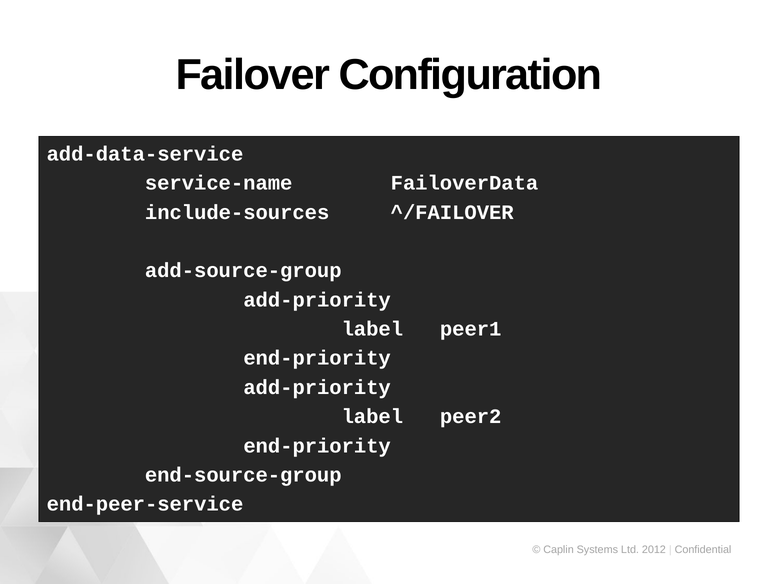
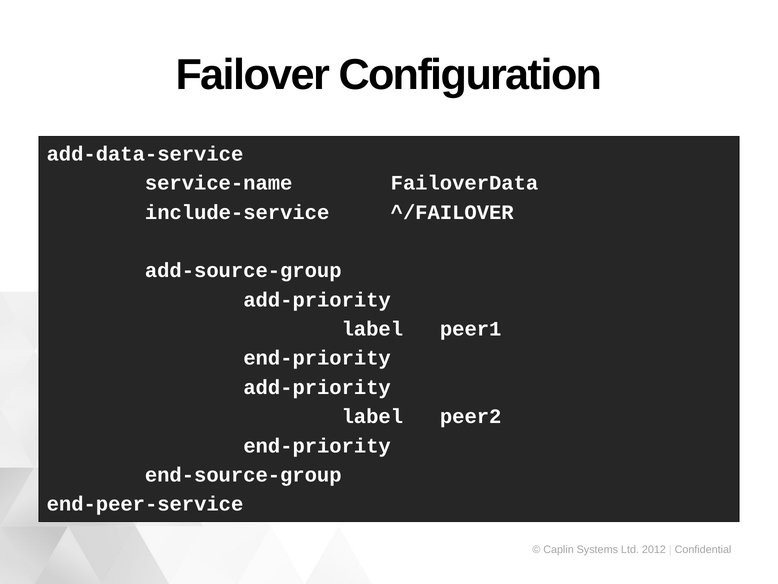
include-sources: include-sources -> include-service (237, 212)
